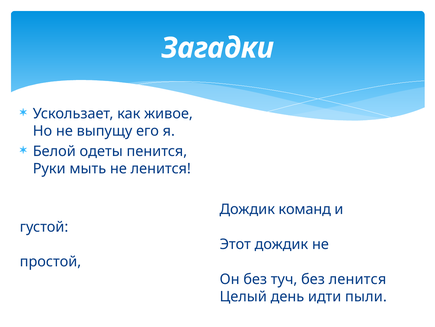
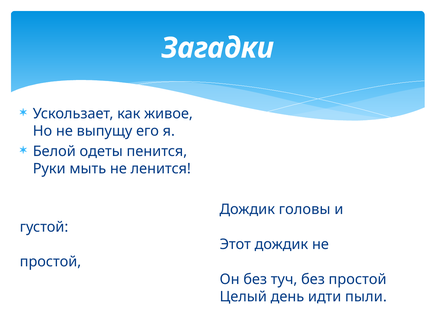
команд: команд -> головы (305, 209)
без ленится: ленится -> простой (358, 279)
